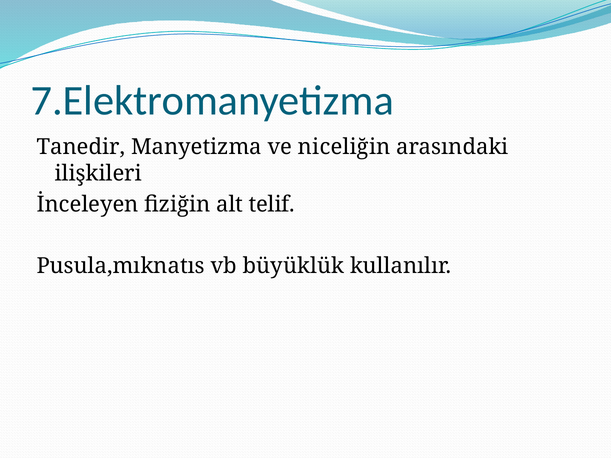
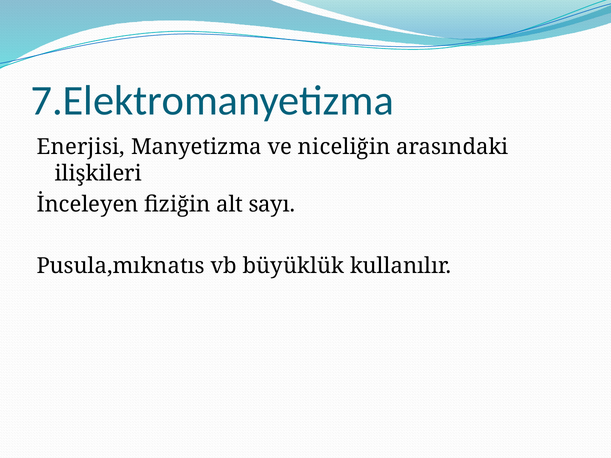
Tanedir: Tanedir -> Enerjisi (81, 147)
telif: telif -> sayı (272, 204)
